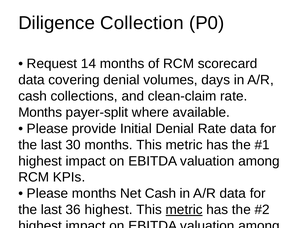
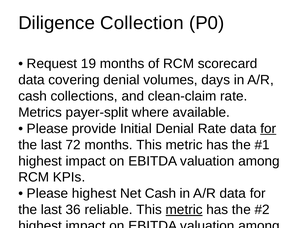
14: 14 -> 19 (89, 64)
Months: Months -> Metrics (40, 113)
for underline: none -> present (268, 129)
30: 30 -> 72 (73, 145)
Please months: months -> highest (94, 194)
36 highest: highest -> reliable (109, 210)
